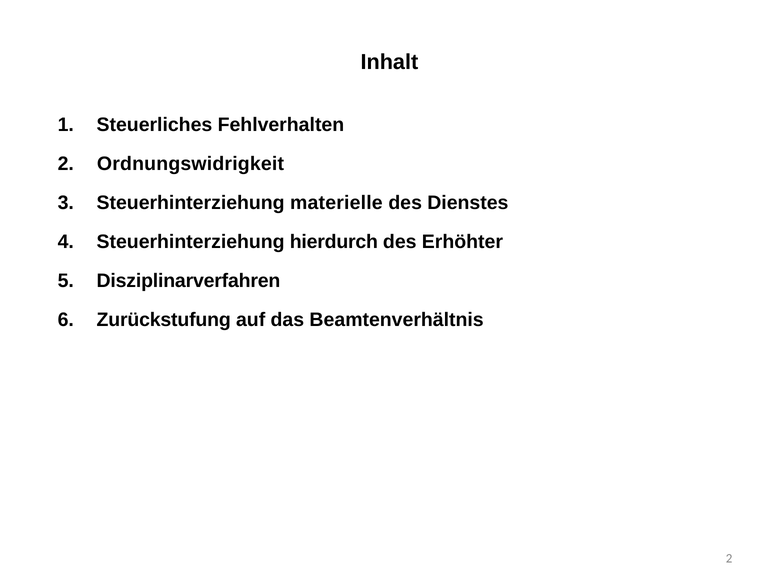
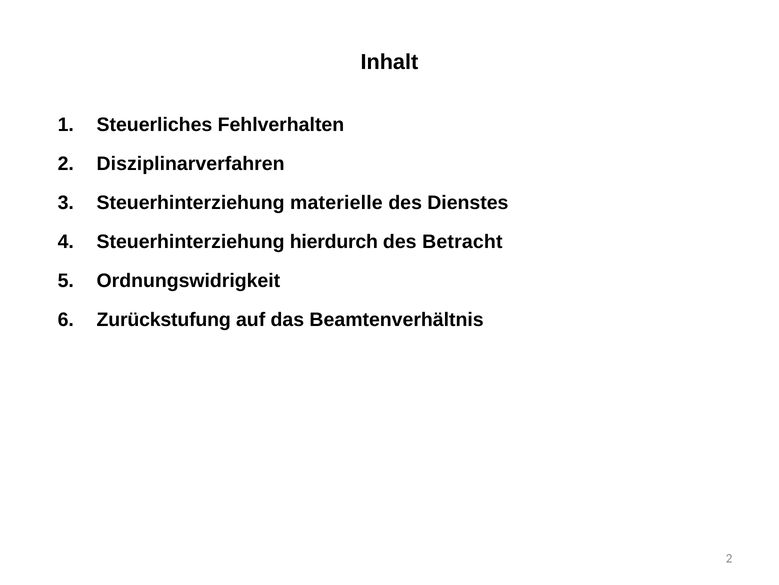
Ordnungswidrigkeit: Ordnungswidrigkeit -> Disziplinarverfahren (191, 163)
Erhöhter: Erhöhter -> Betracht (462, 241)
Disziplinarverfahren: Disziplinarverfahren -> Ordnungswidrigkeit (188, 280)
